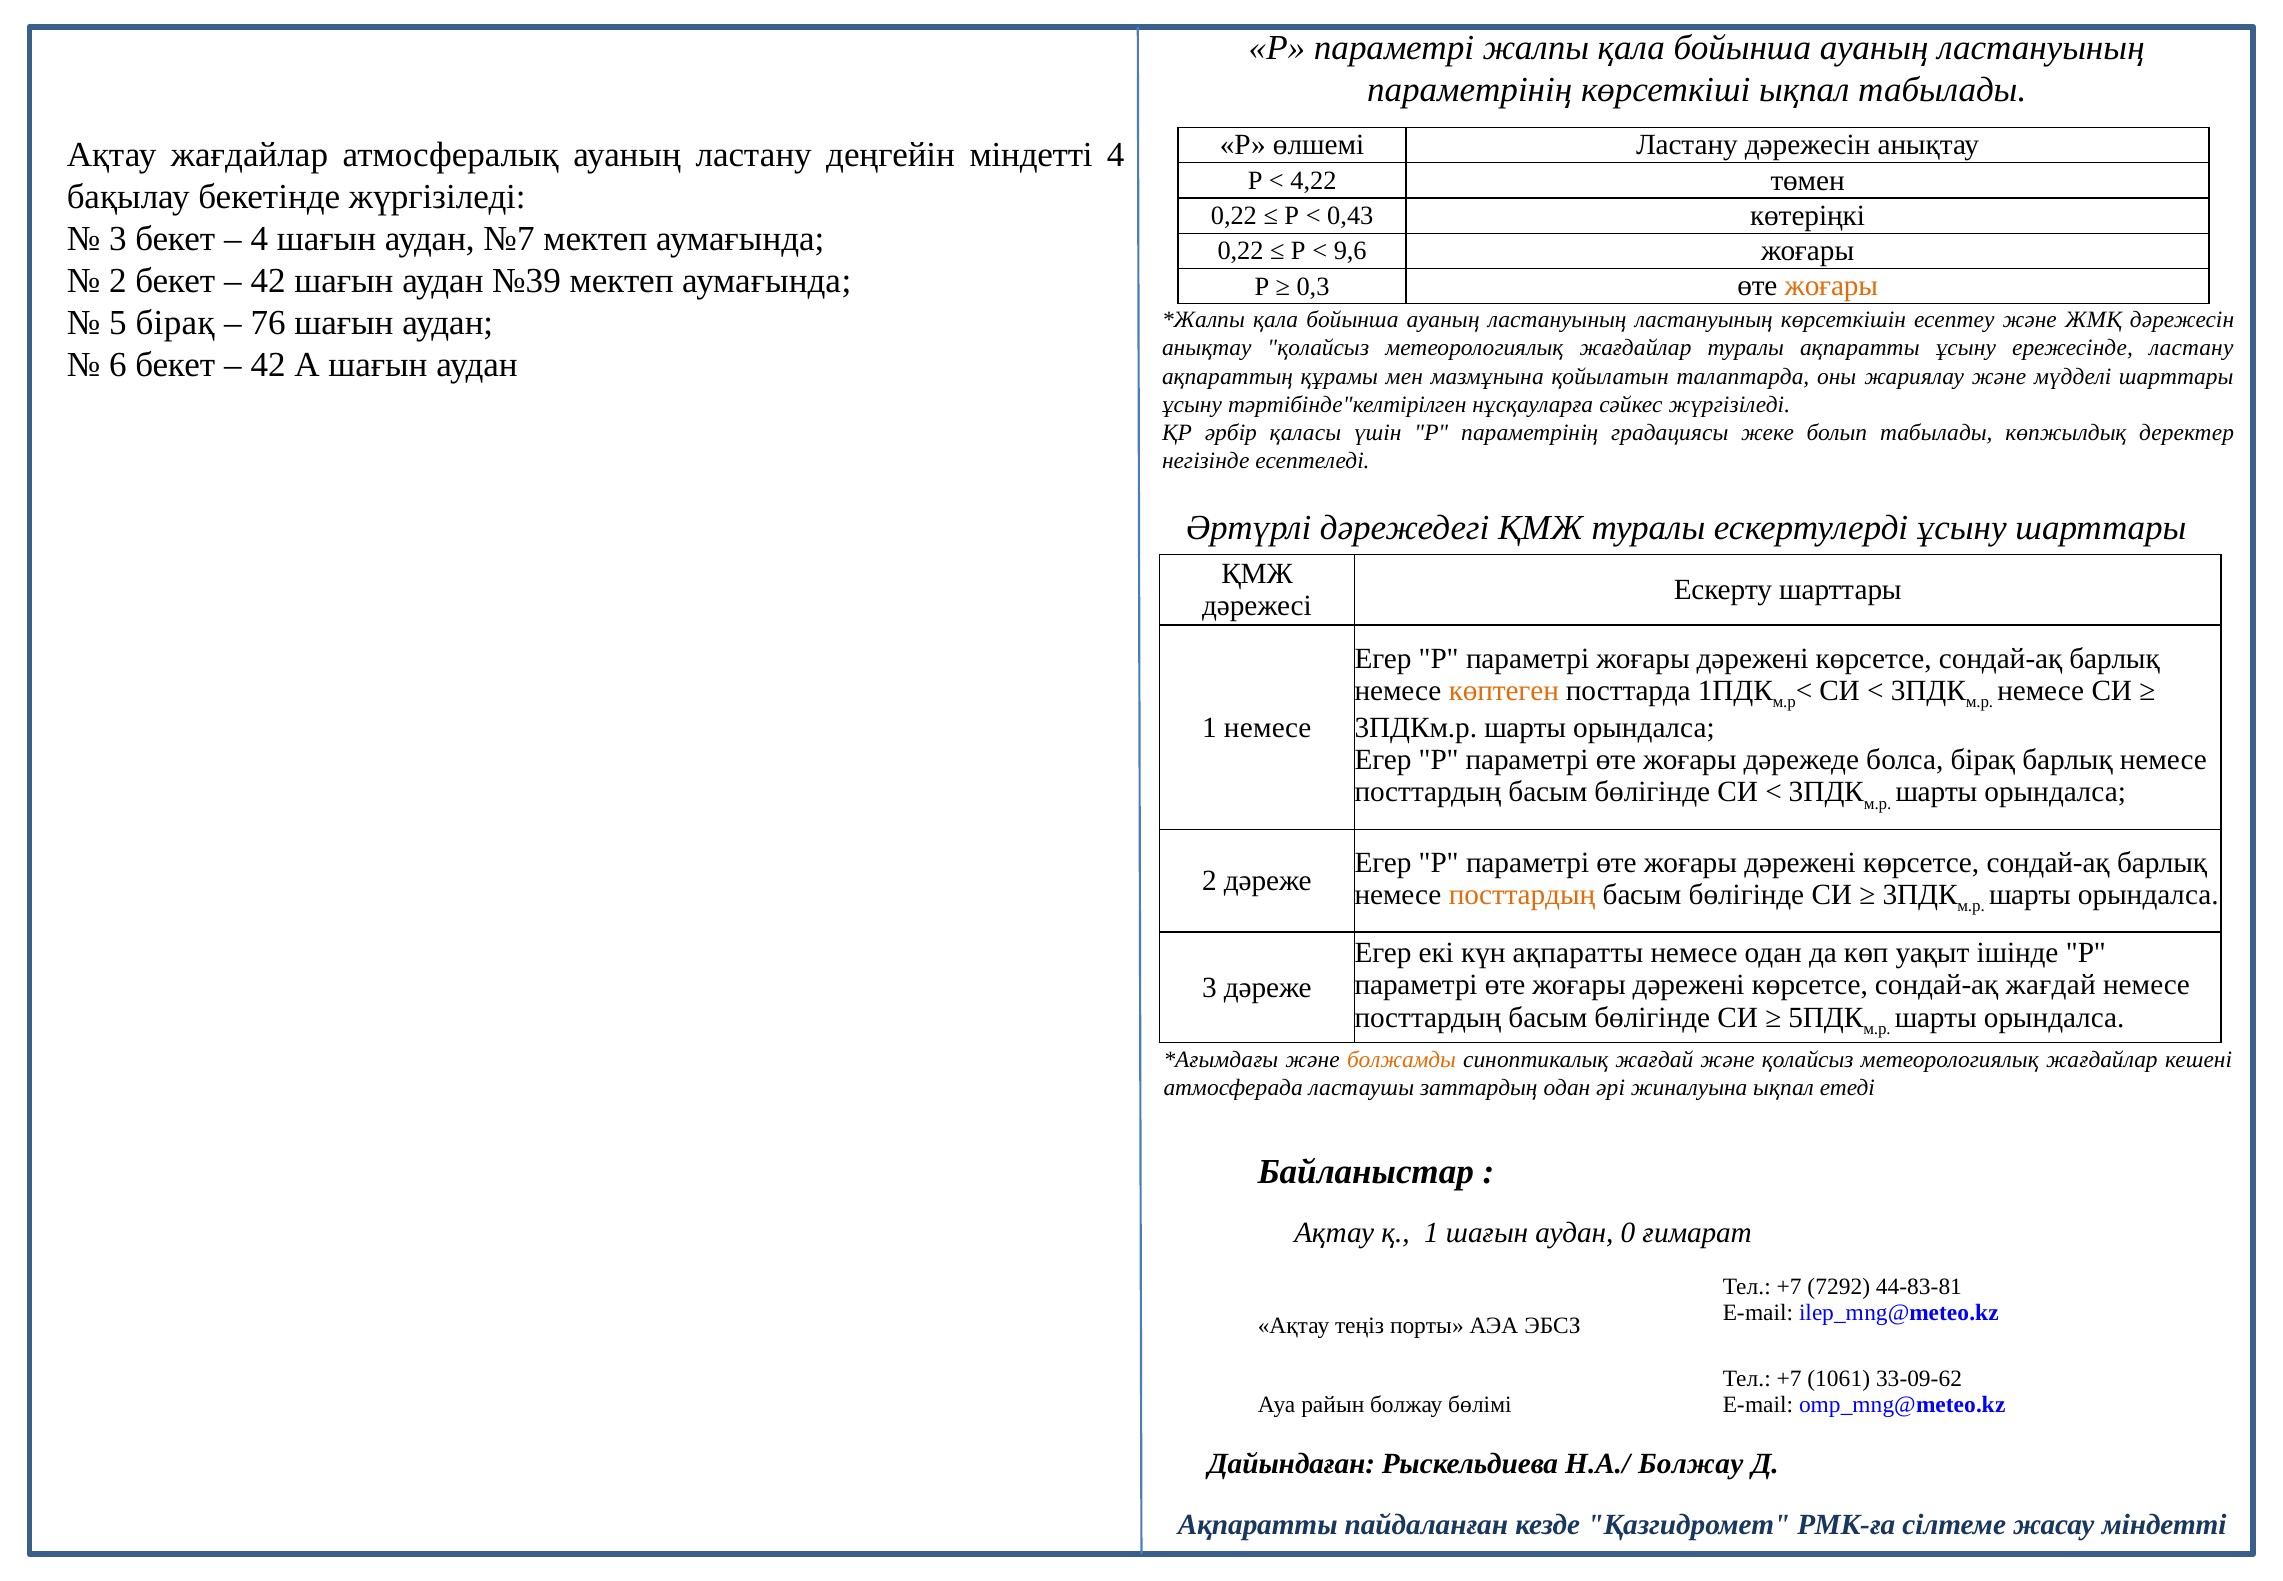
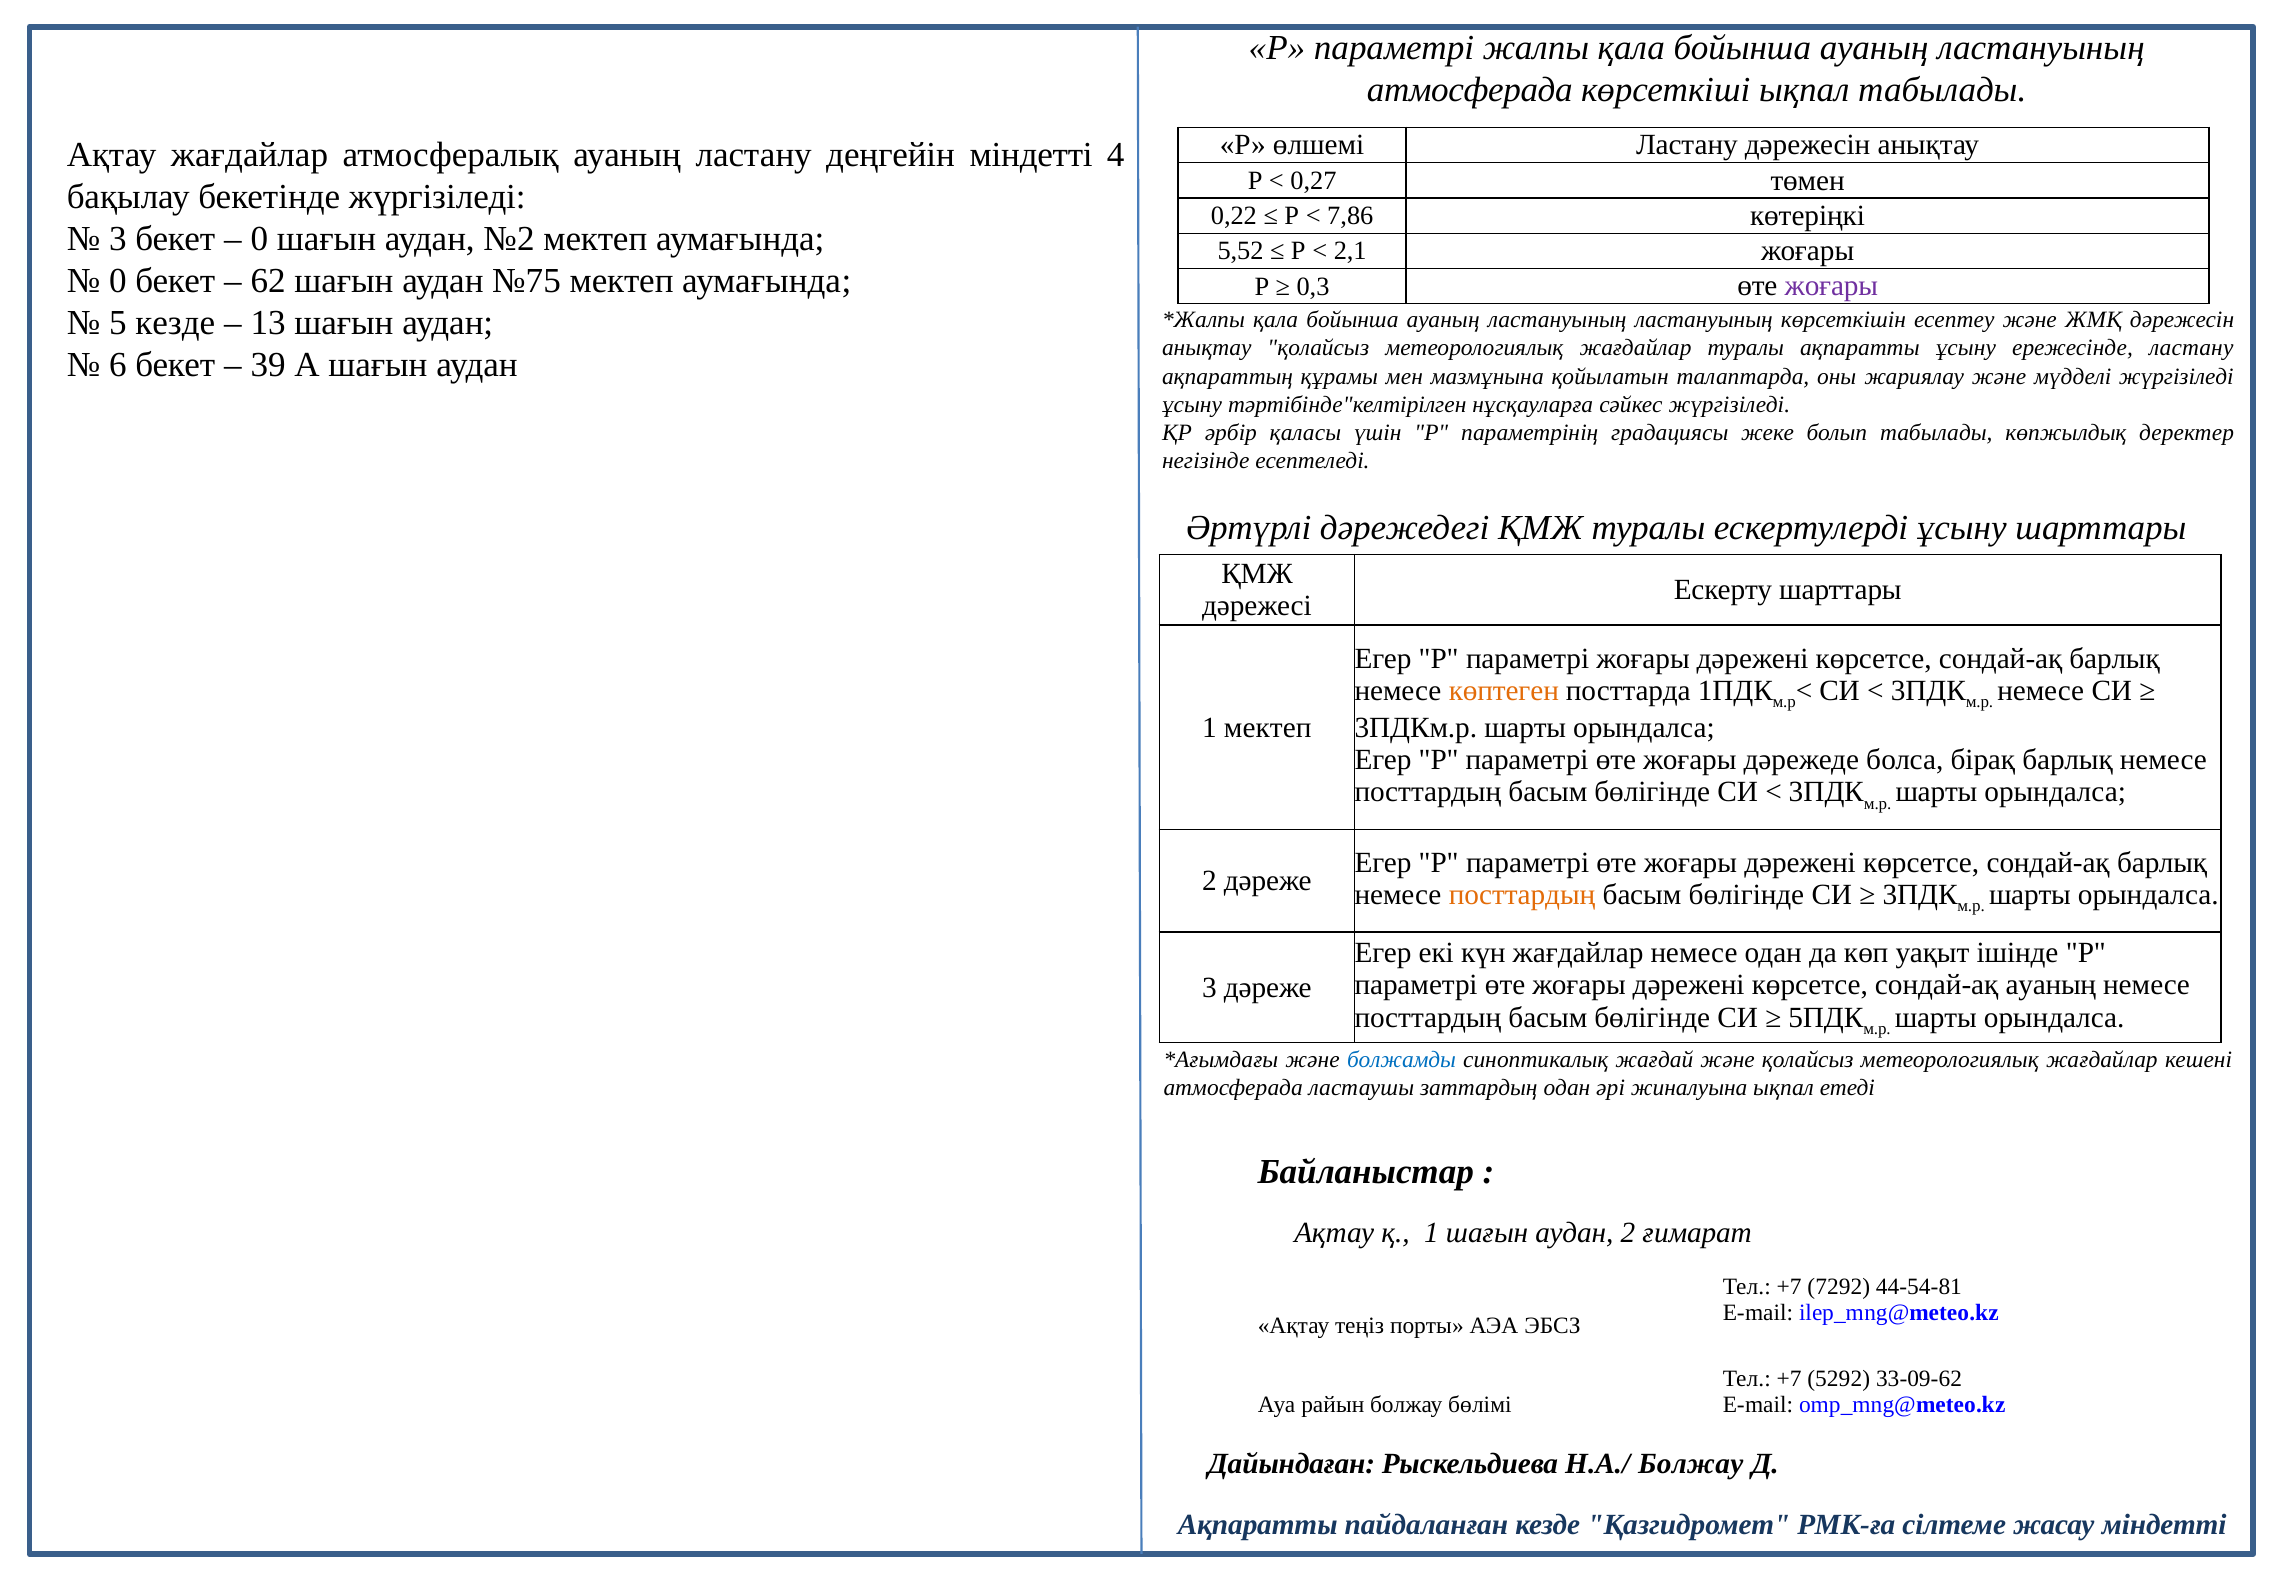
параметрінің: параметрінің -> атмосферада (1470, 90)
4,22: 4,22 -> 0,27 (1314, 180)
0,43: 0,43 -> 7,86 (1350, 216)
4: 4 -> 0 (259, 239)
№7: №7 -> №2 (509, 239)
0,22: 0,22 -> 5,52 (1241, 251)
9,6: 9,6 -> 2,1 (1350, 251)
2: 2 -> 0 (118, 281)
42: 42 -> 62 (268, 281)
№39: №39 -> №75 (527, 281)
жоғары colour: orange -> purple (1831, 286)
5 бірақ: бірақ -> кезде (175, 323)
76: 76 -> 13 (268, 323)
42: 42 -> 39 (268, 365)
мүдделі шарттары: шарттары -> жүргізіледі (2176, 376)
1 немесе: немесе -> мектеп (1268, 727)
күн ақпаратты: ақпаратты -> жағдайлар (1578, 953)
сондай-ақ жағдай: жағдай -> ауаның (2051, 985)
болжамды colour: orange -> blue (1402, 1059)
аудан 0: 0 -> 2 (1628, 1232)
44-83-81: 44-83-81 -> 44-54-81 (1919, 1286)
1061: 1061 -> 5292 (1839, 1379)
